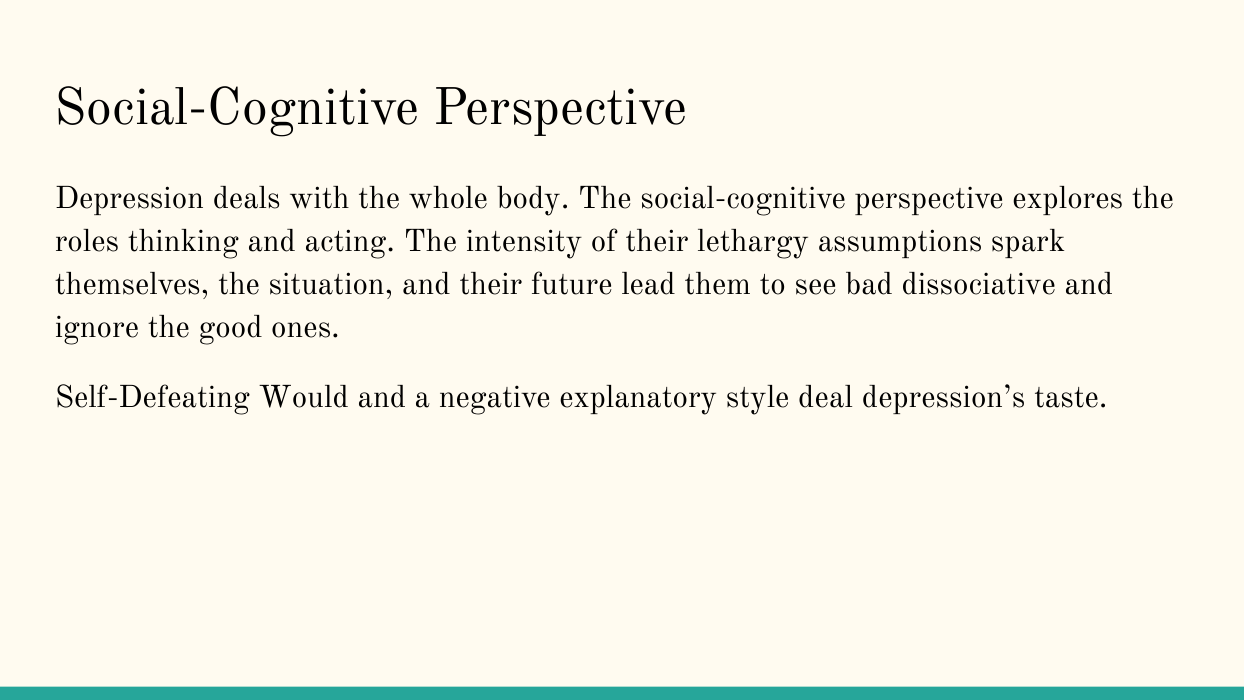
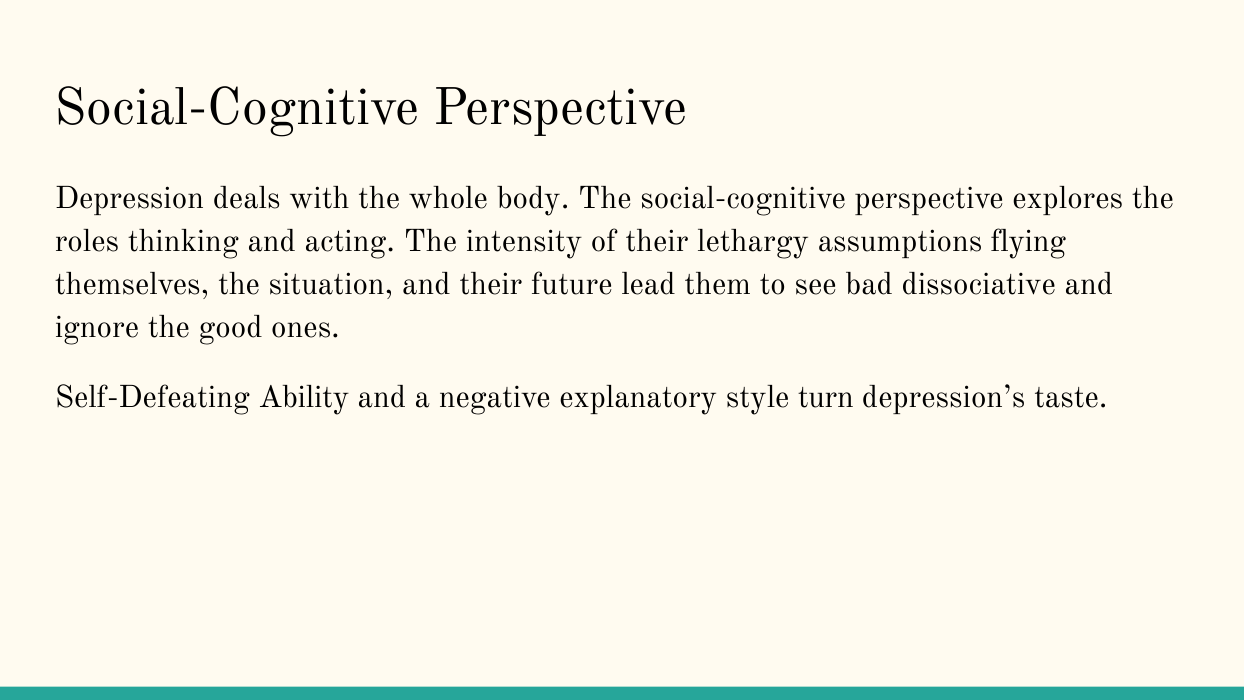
spark: spark -> flying (1028, 241)
Would: Would -> Ability (304, 397)
deal: deal -> turn (826, 397)
